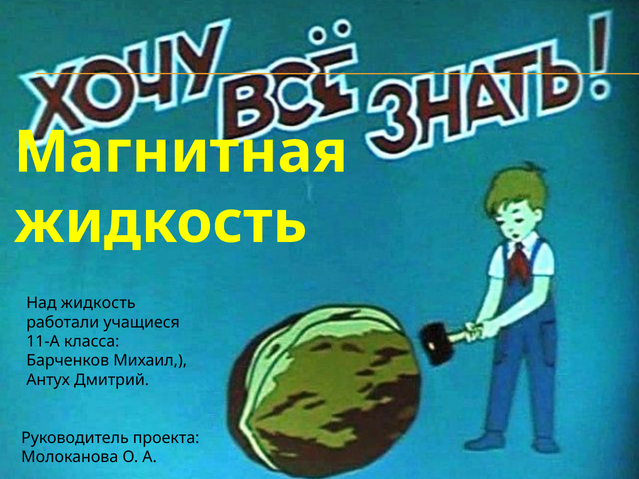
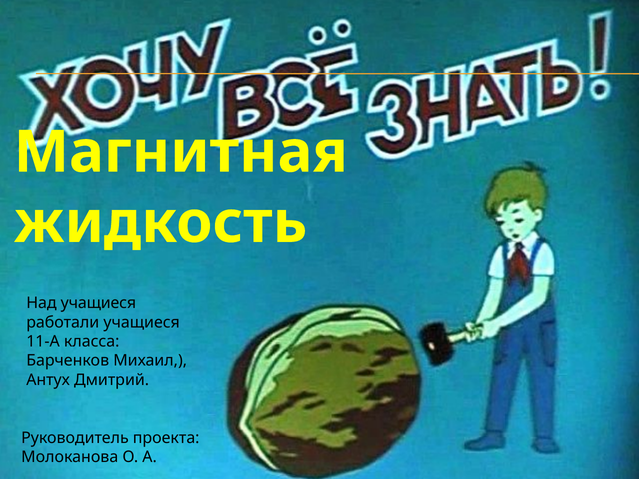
Над жидкость: жидкость -> учащиеся (98, 303)
